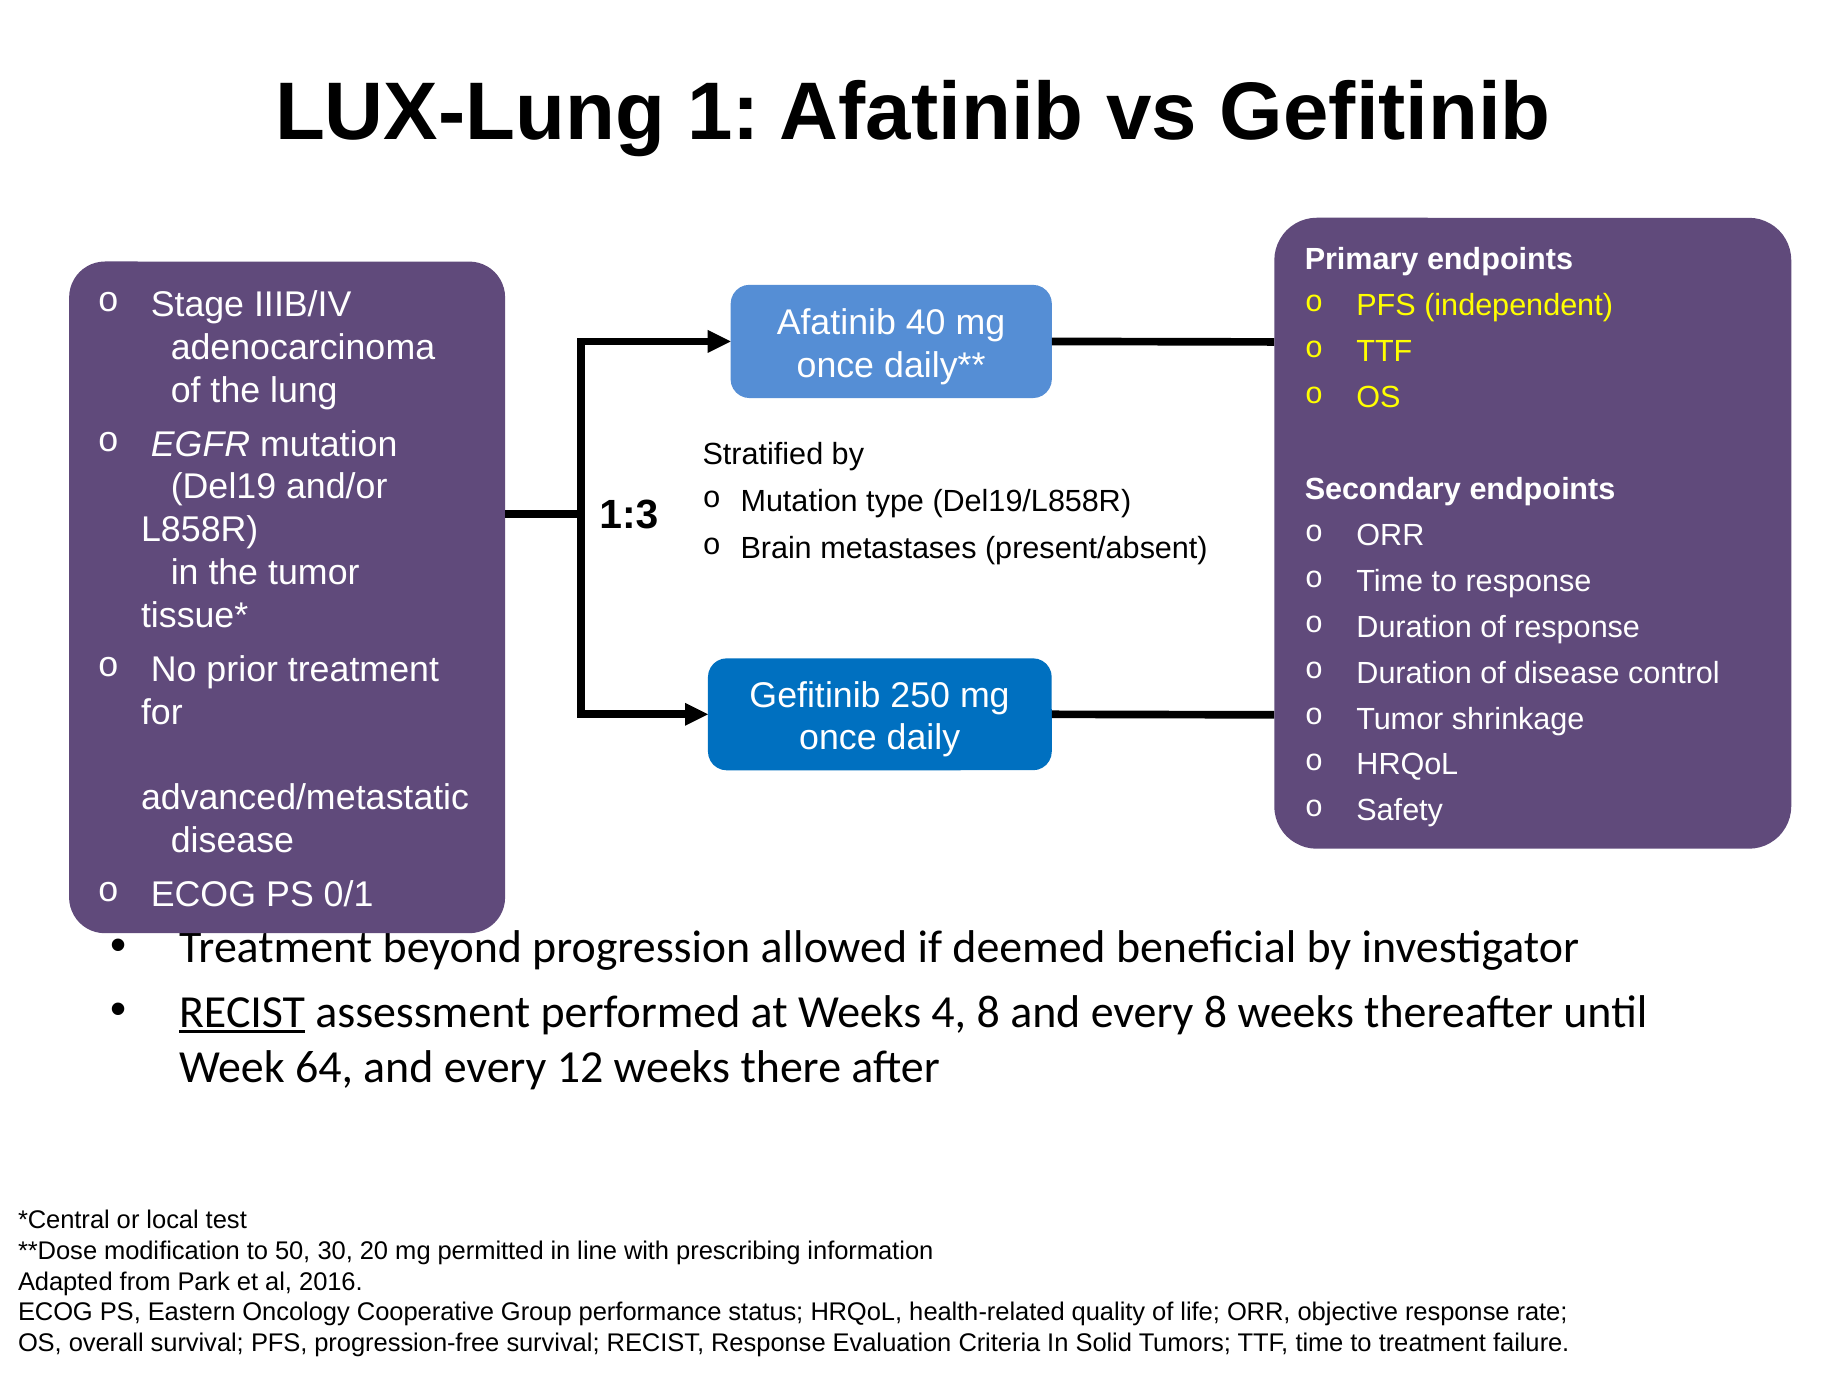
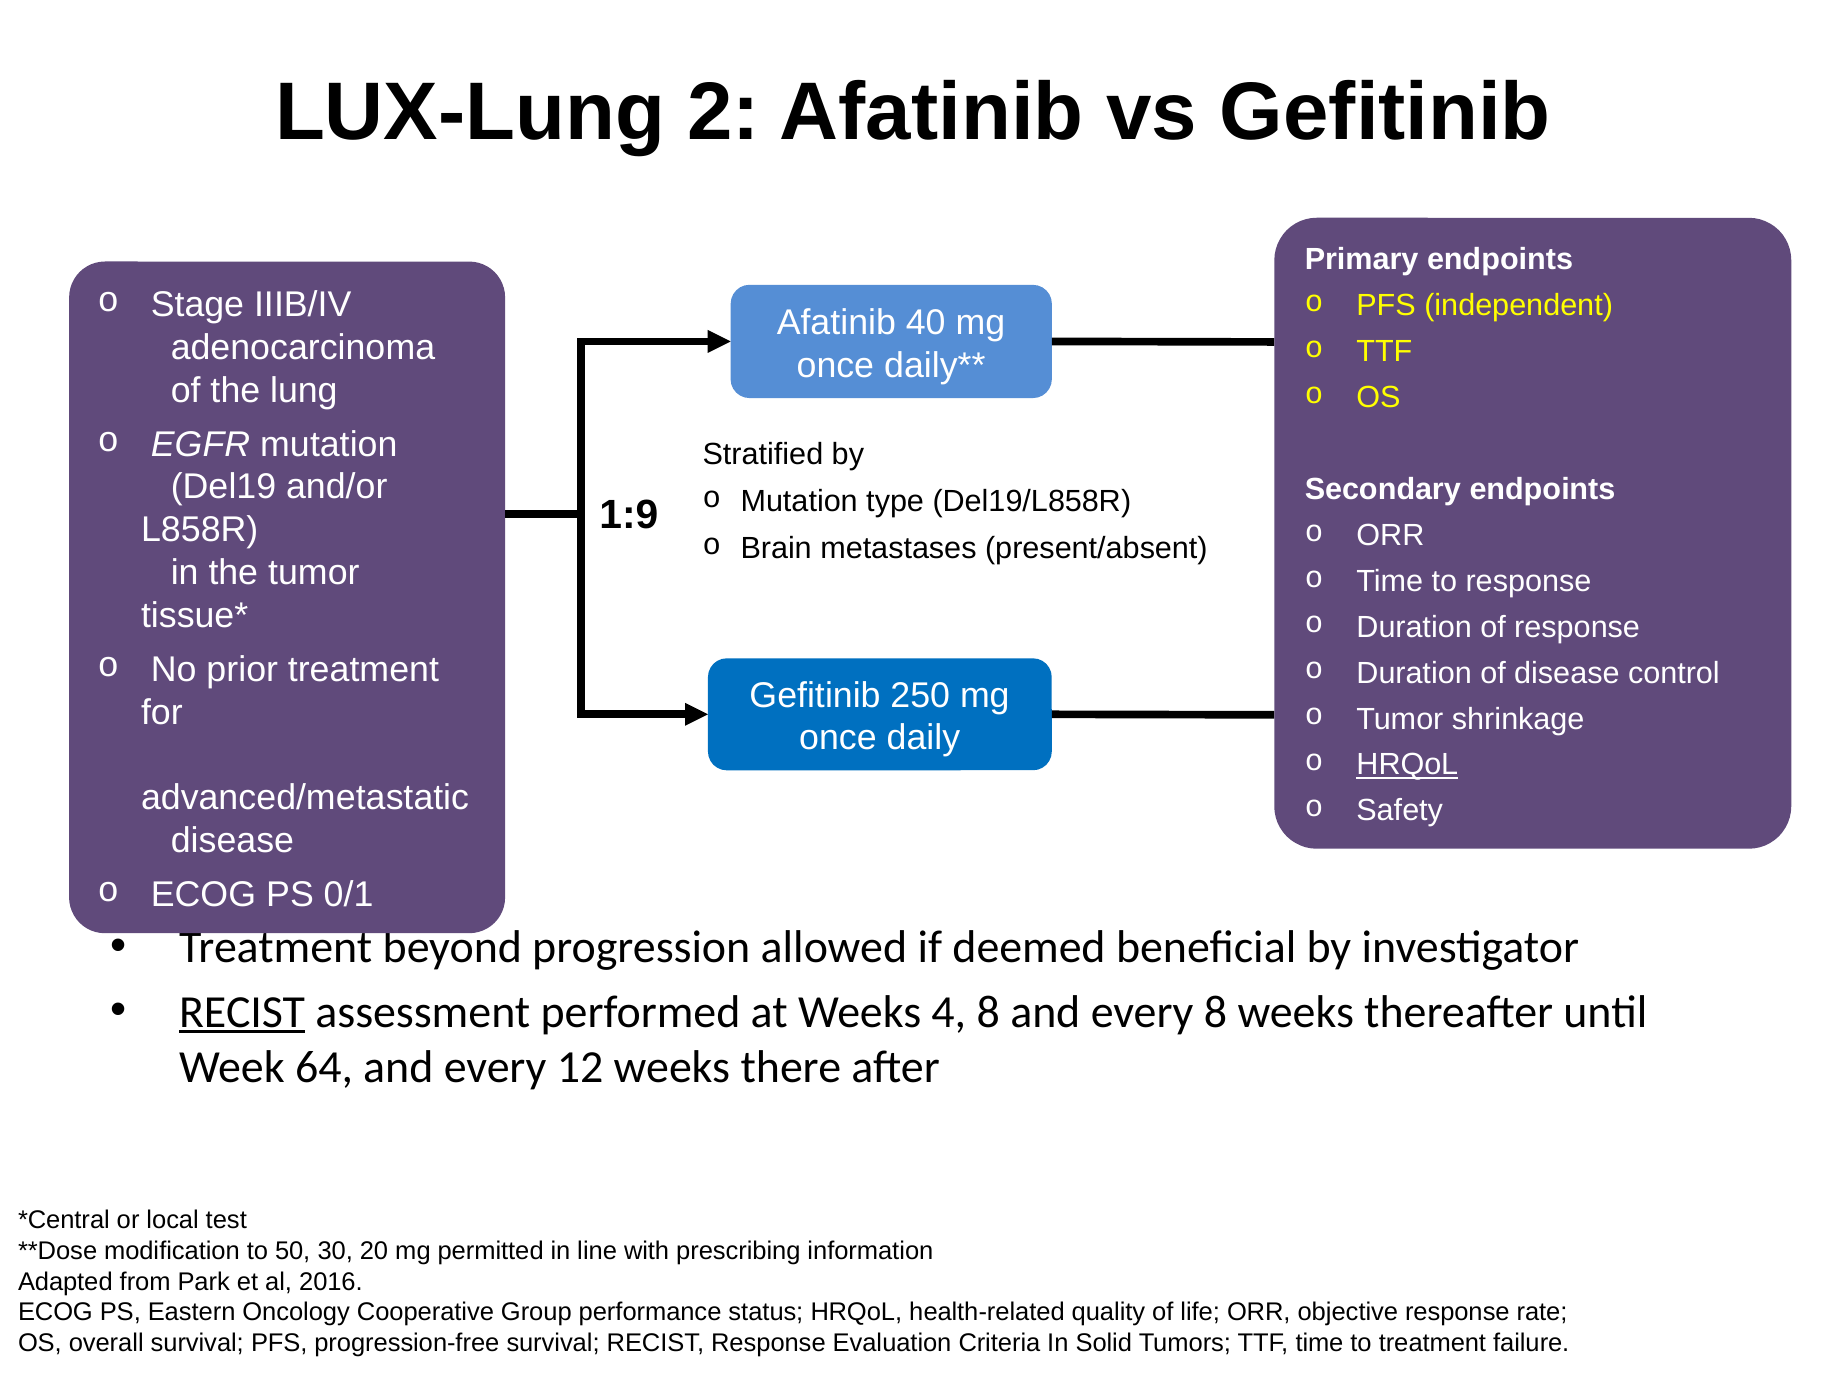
1: 1 -> 2 (724, 113)
1:3: 1:3 -> 1:9 (629, 515)
HRQoL underline: none -> present (1407, 765)
